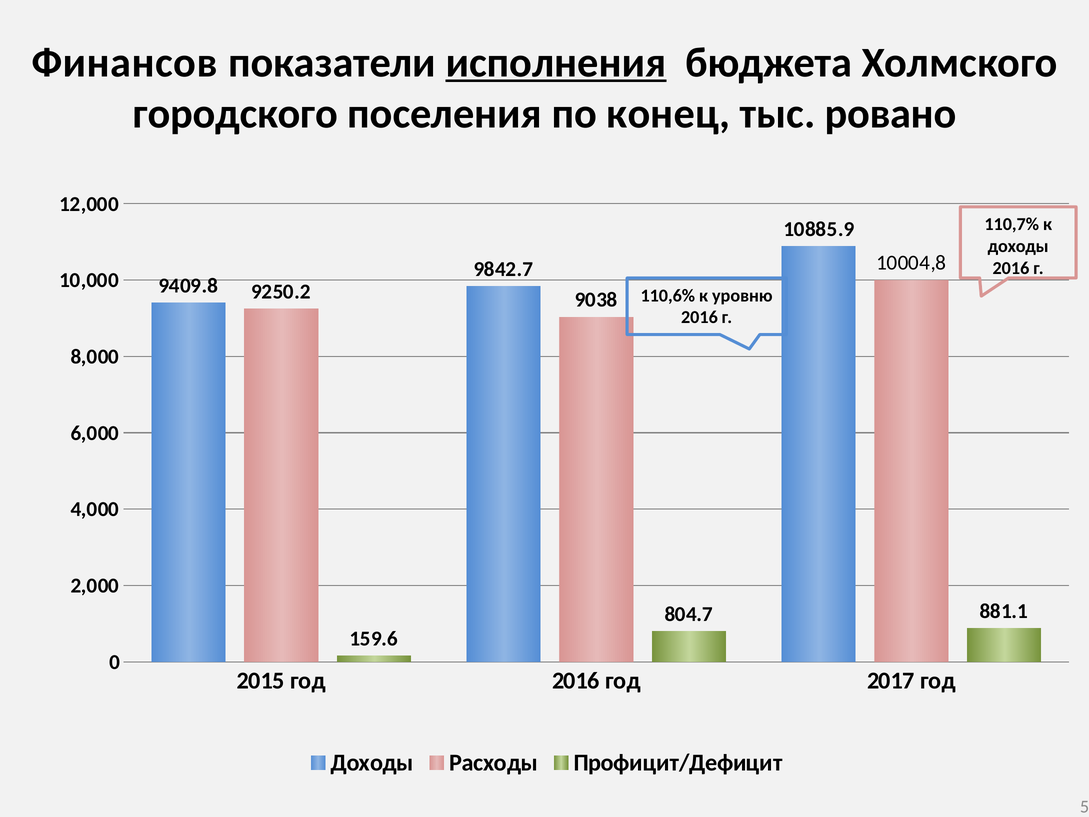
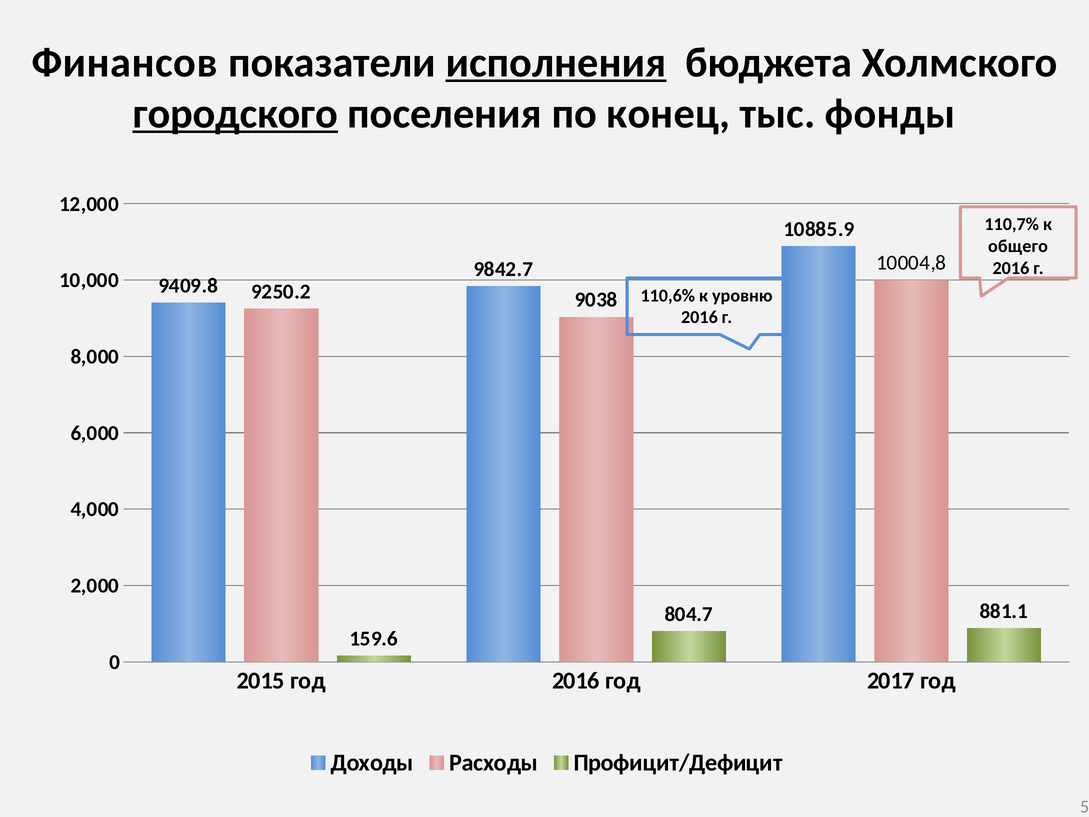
городского underline: none -> present (235, 114)
ровано: ровано -> фонды (890, 114)
доходы: доходы -> общего (1018, 246)
